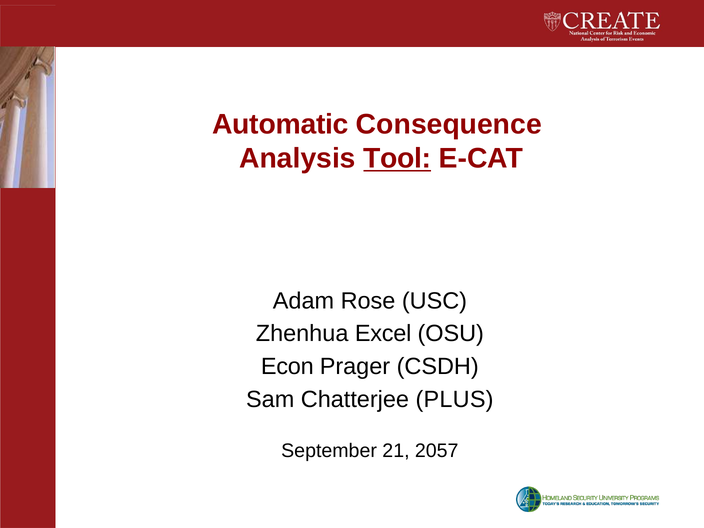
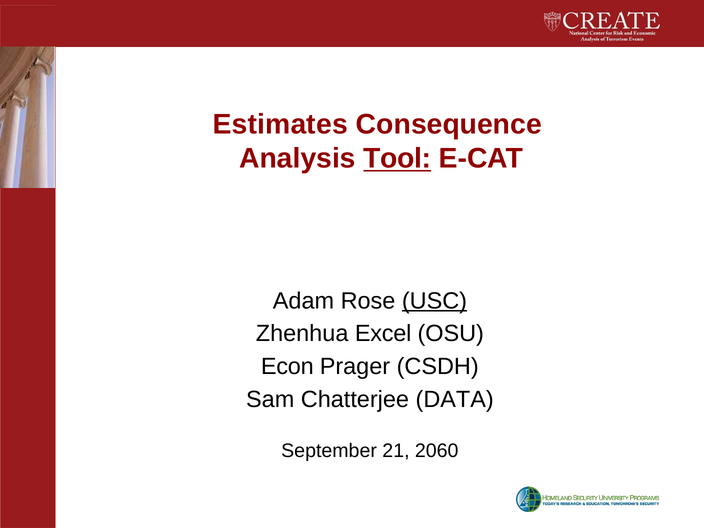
Automatic: Automatic -> Estimates (280, 125)
USC underline: none -> present (434, 301)
PLUS: PLUS -> DATA (455, 399)
2057: 2057 -> 2060 (437, 451)
